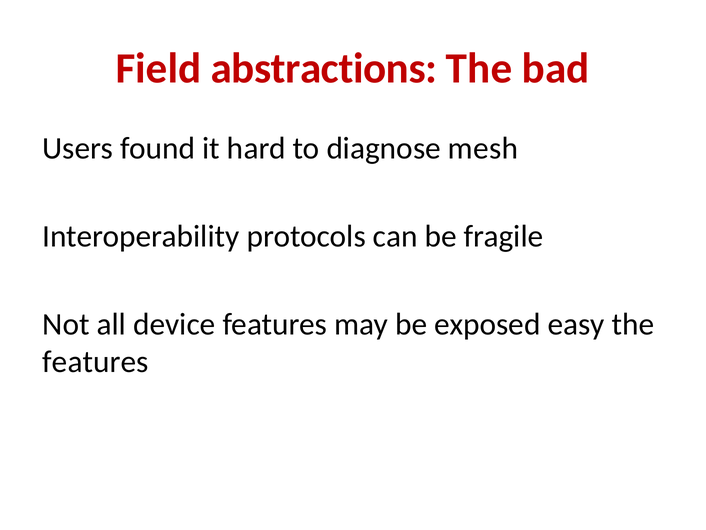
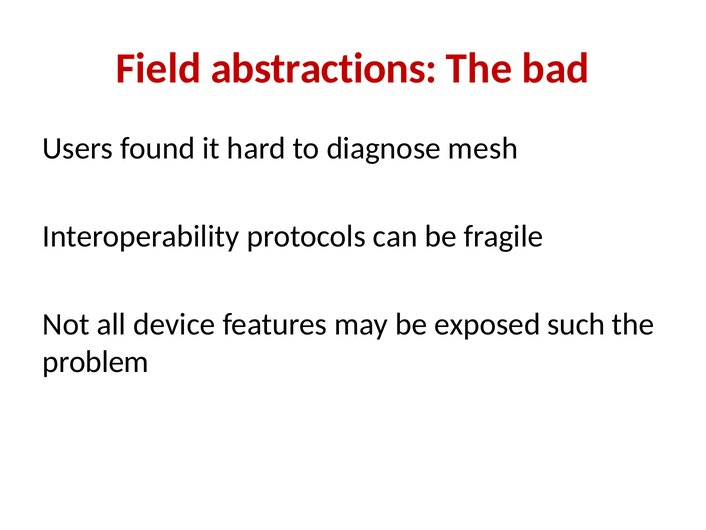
easy: easy -> such (576, 324)
features: features -> problem (96, 362)
